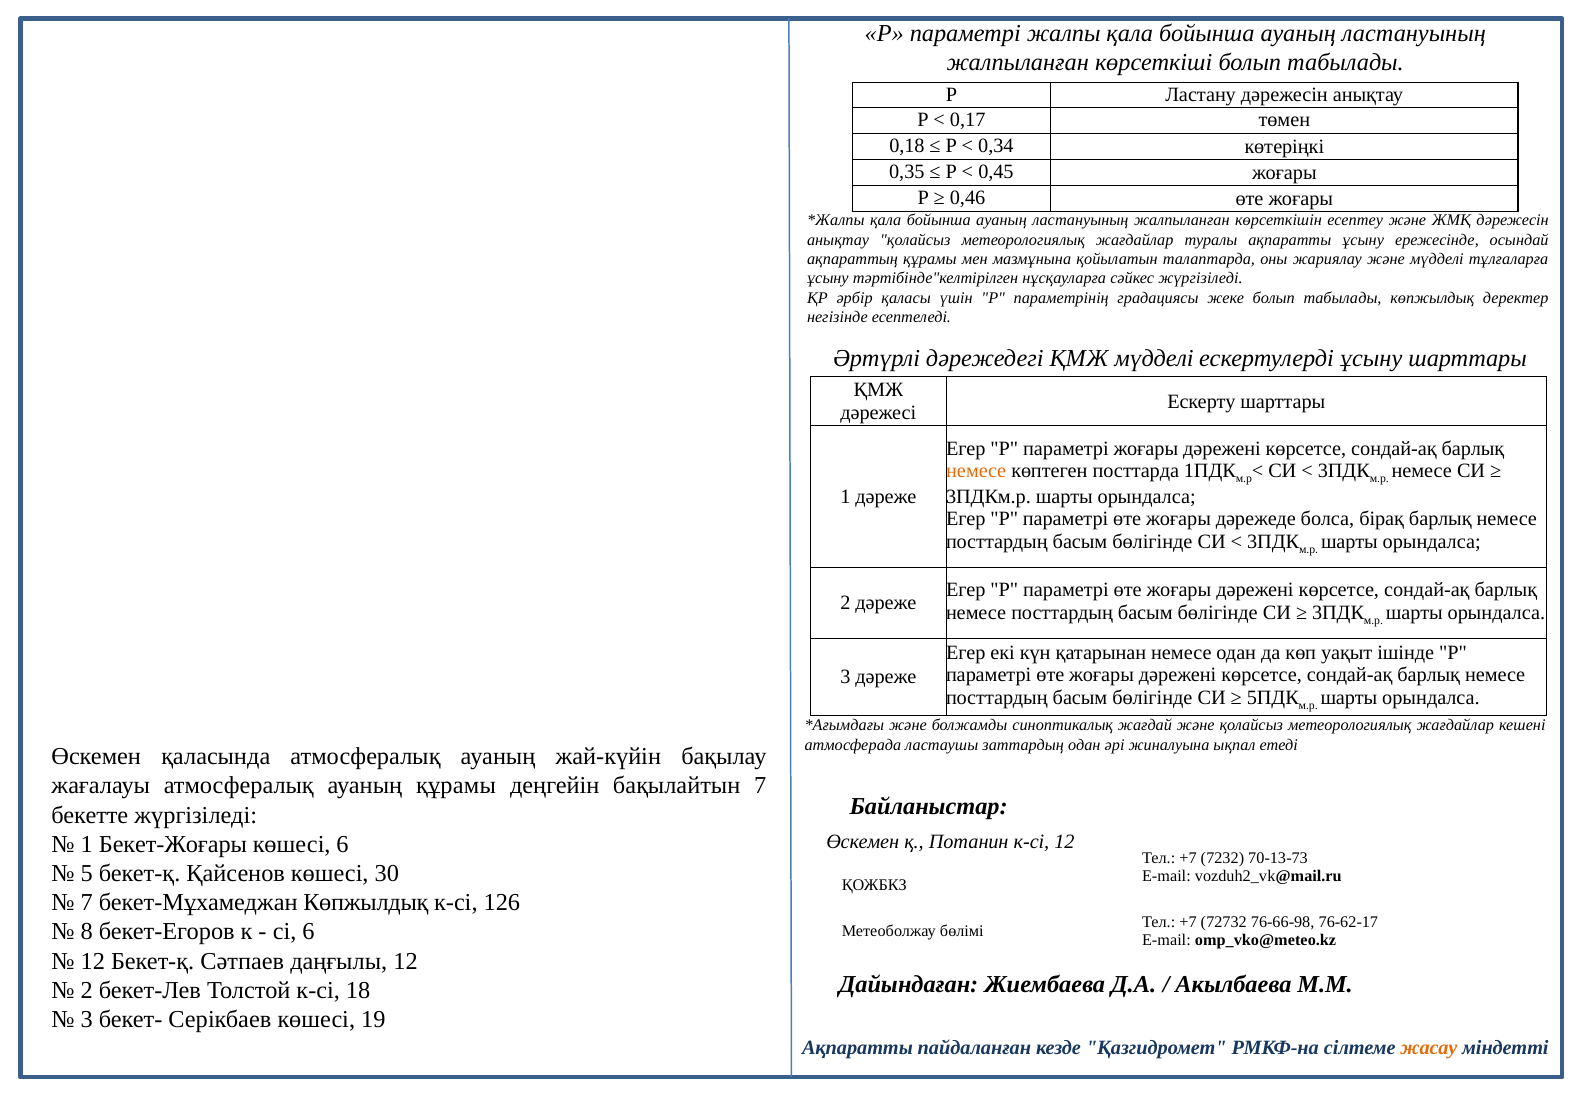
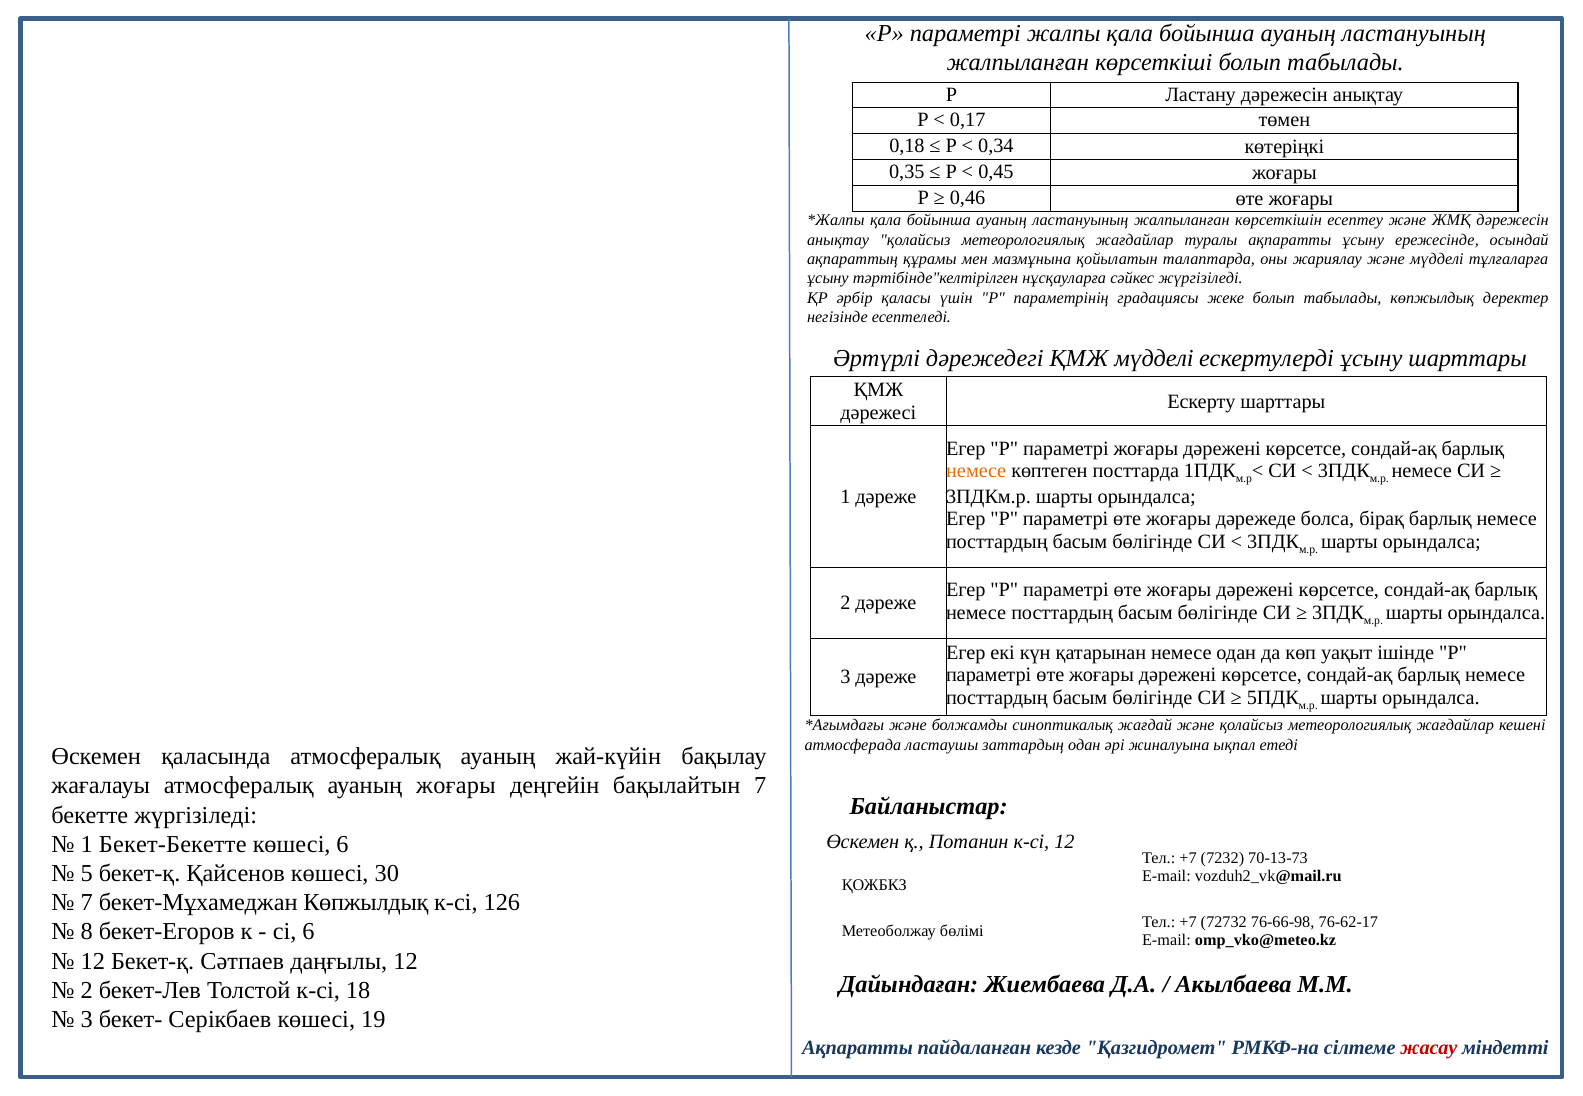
ауаның құрамы: құрамы -> жоғары (456, 786)
Бекет-Жоғары: Бекет-Жоғары -> Бекет-Бекетте (173, 844)
жасау colour: orange -> red (1429, 1048)
